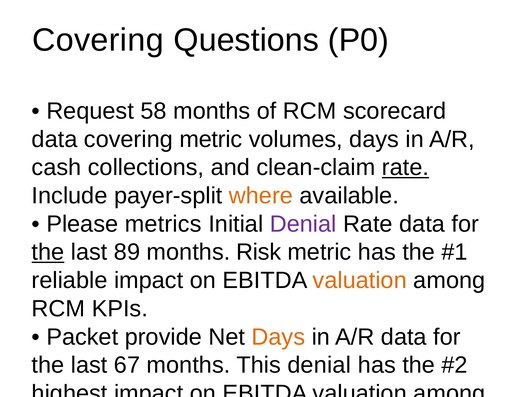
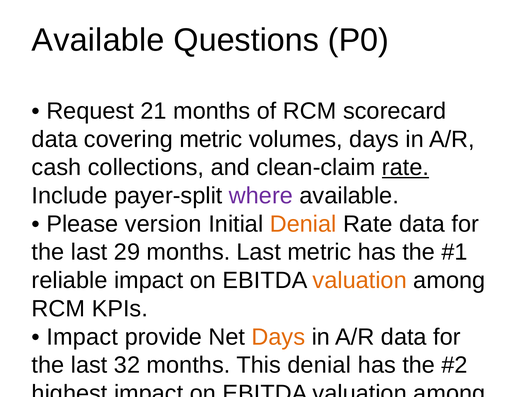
Covering: Covering -> Available (98, 40)
58: 58 -> 21 (154, 111)
where colour: orange -> purple (261, 196)
metrics: metrics -> version (163, 224)
Denial colour: purple -> orange (303, 224)
the underline: present -> none (48, 252)
89: 89 -> 29 (127, 252)
months Risk: Risk -> Last (259, 252)
Packet: Packet -> Impact (82, 337)
67: 67 -> 32 (127, 365)
